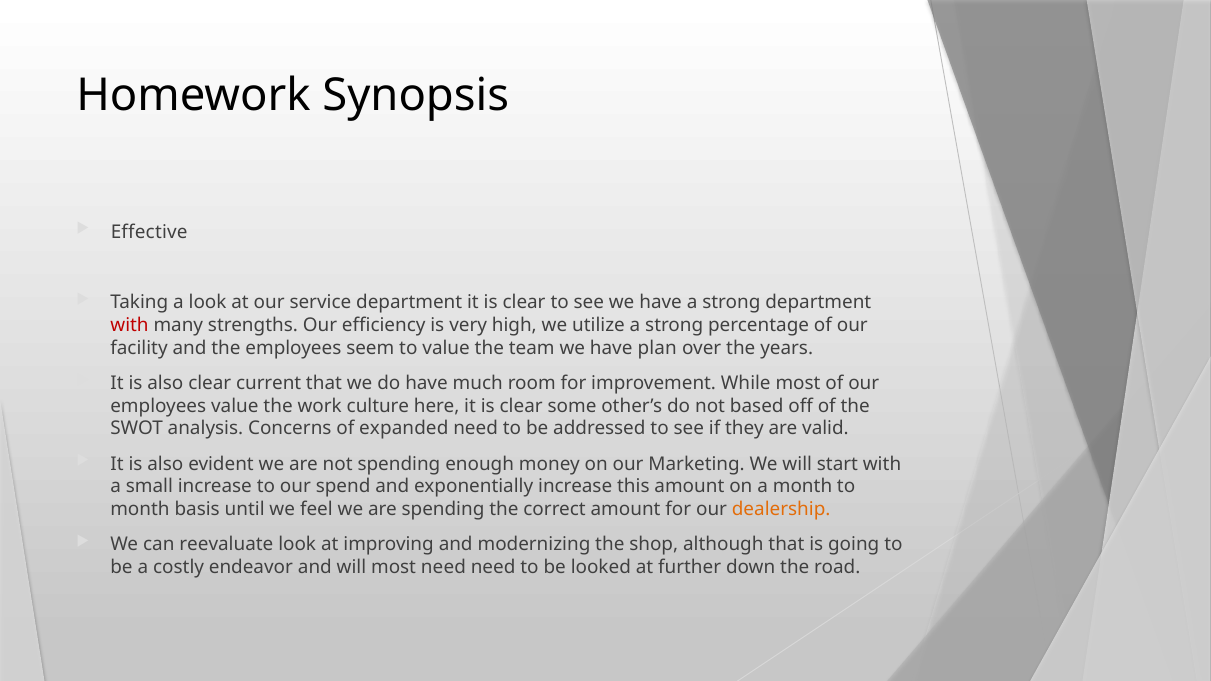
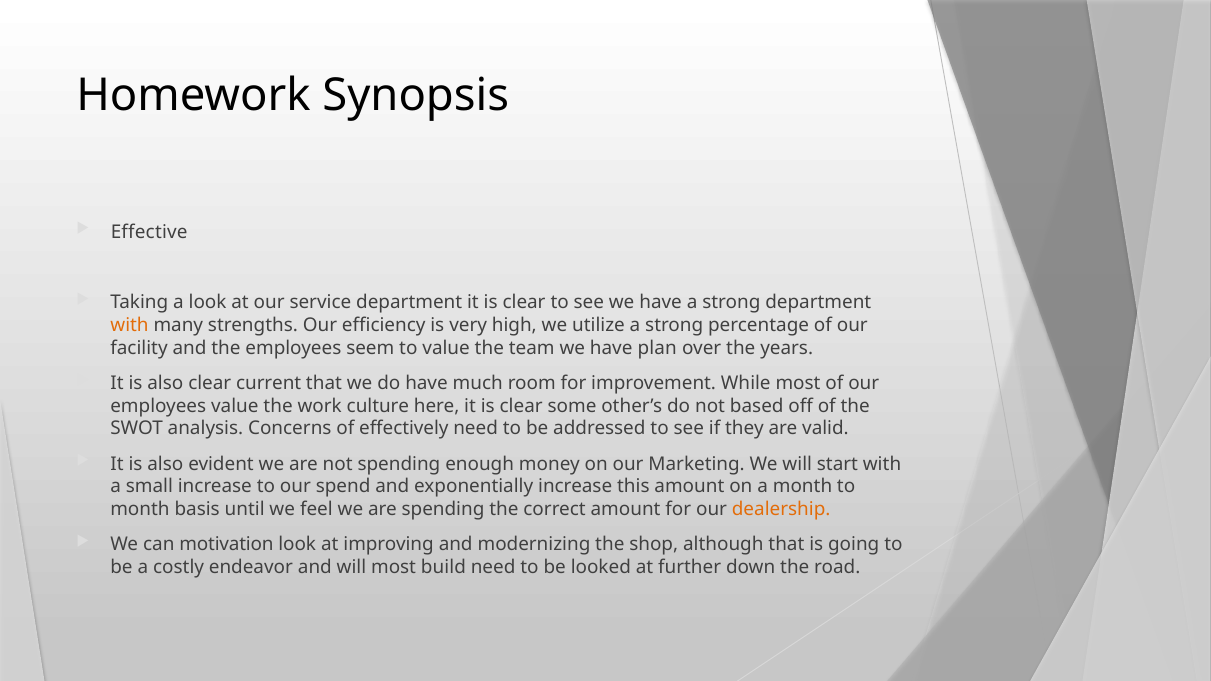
with colour: red -> orange (130, 325)
expanded: expanded -> effectively (404, 429)
reevaluate: reevaluate -> motivation (226, 545)
most need: need -> build (443, 567)
